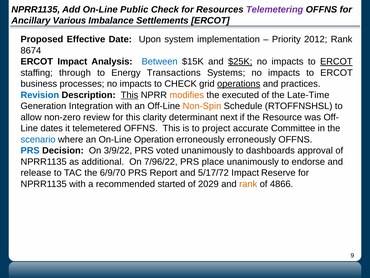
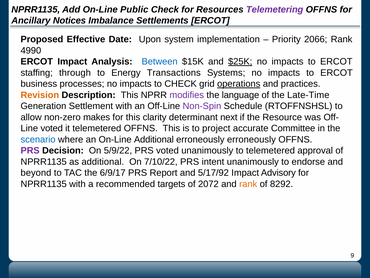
Various: Various -> Notices (69, 21)
2012: 2012 -> 2066 (316, 39)
8674: 8674 -> 4990 (31, 50)
ERCOT underline: present -> none (336, 62)
Revision colour: blue -> orange (40, 95)
This underline: present -> none (130, 95)
modifies colour: orange -> purple (187, 95)
executed: executed -> language (241, 95)
Integration: Integration -> Settlement (91, 106)
Non-Spin colour: orange -> purple (202, 106)
review: review -> makes (97, 117)
dates: dates -> voted (52, 128)
On-Line Operation: Operation -> Additional (154, 139)
PRS colour: blue -> purple (30, 150)
3/9/22: 3/9/22 -> 5/9/22 (118, 150)
to dashboards: dashboards -> telemetered (270, 150)
7/96/22: 7/96/22 -> 7/10/22 (161, 161)
place: place -> intent (213, 161)
release: release -> beyond (36, 173)
6/9/70: 6/9/70 -> 6/9/17 (113, 173)
5/17/72: 5/17/72 -> 5/17/92 (213, 173)
Reserve: Reserve -> Advisory (278, 173)
started: started -> targets (171, 184)
2029: 2029 -> 2072 (208, 184)
4866: 4866 -> 8292 (282, 184)
